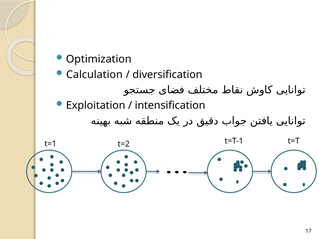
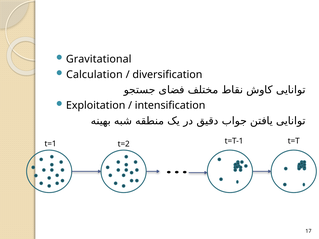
Optimization: Optimization -> Gravitational (99, 59)
